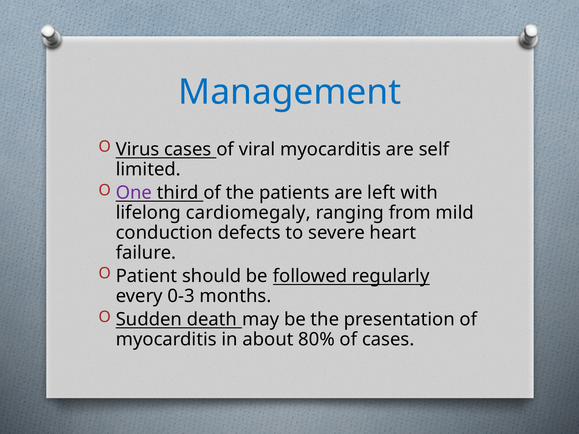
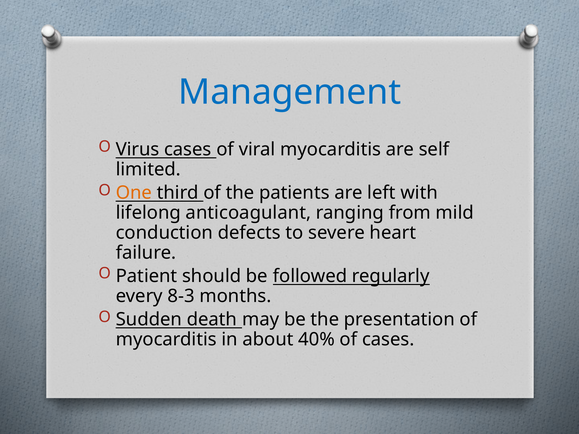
One colour: purple -> orange (134, 193)
cardiomegaly: cardiomegaly -> anticoagulant (248, 213)
0-3: 0-3 -> 8-3 (181, 296)
80%: 80% -> 40% (317, 340)
